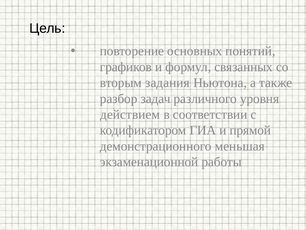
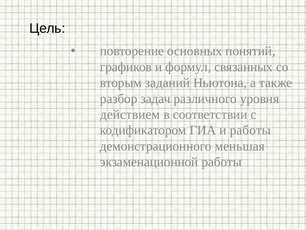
задания: задания -> заданий (167, 83)
и прямой: прямой -> работы (250, 130)
